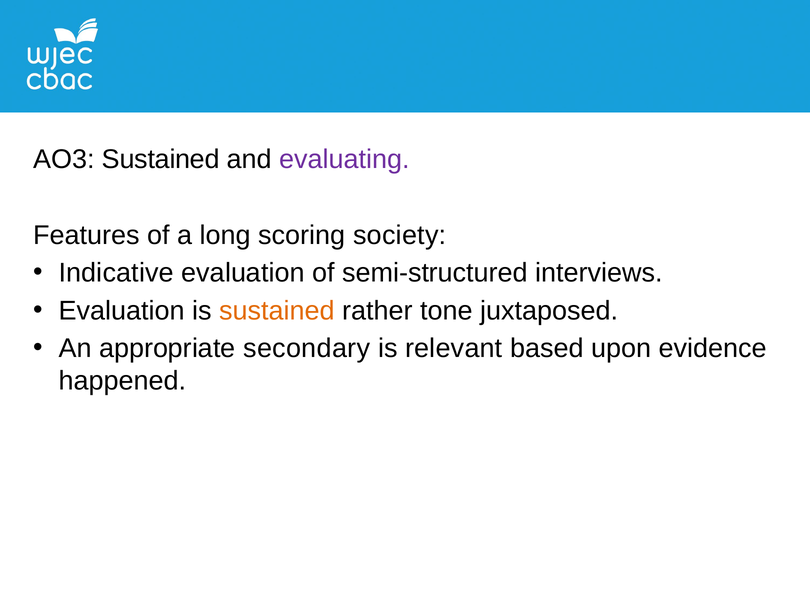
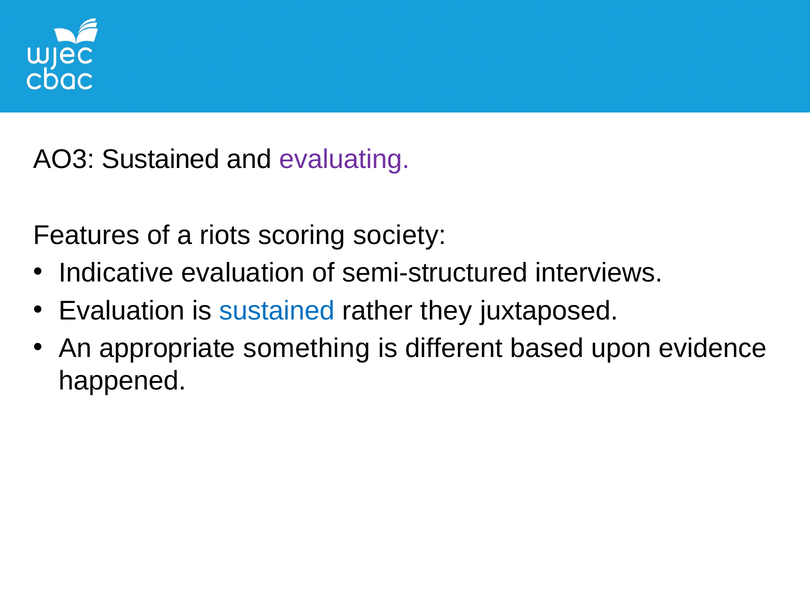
long: long -> riots (225, 235)
sustained colour: orange -> blue (277, 310)
tone: tone -> they (446, 310)
secondary: secondary -> something (307, 348)
relevant: relevant -> different (454, 348)
